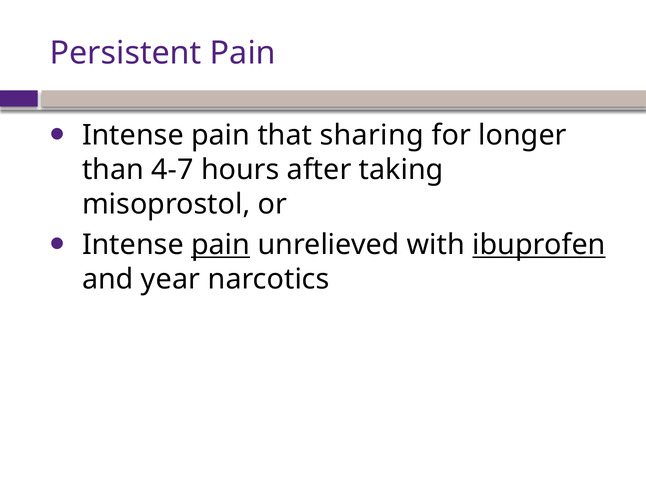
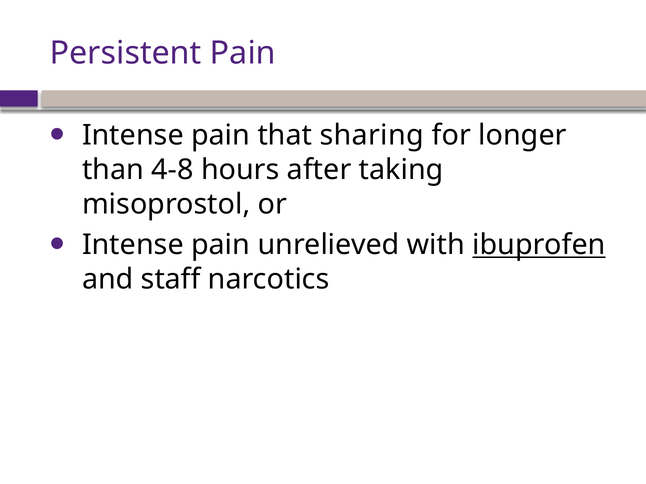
4-7: 4-7 -> 4-8 (173, 170)
pain underline: present -> none (221, 245)
year: year -> staff (171, 280)
